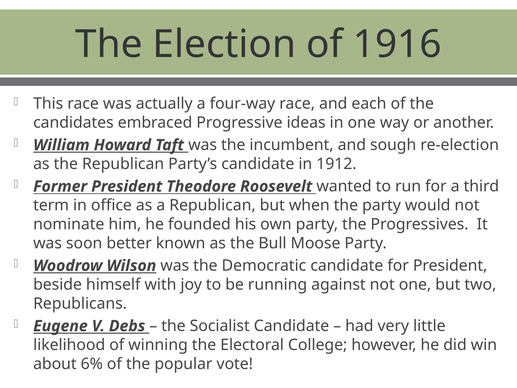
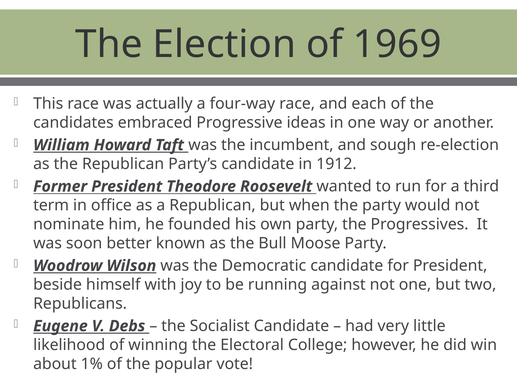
1916: 1916 -> 1969 (397, 44)
6%: 6% -> 1% (92, 364)
